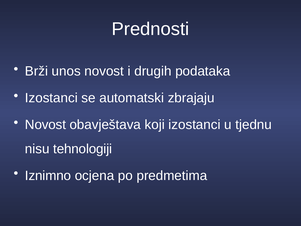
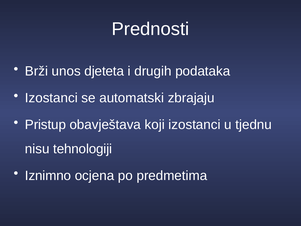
unos novost: novost -> djeteta (104, 71)
Novost: Novost -> Pristup (45, 125)
